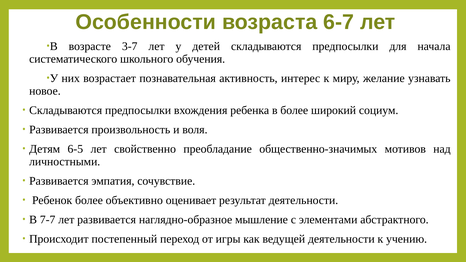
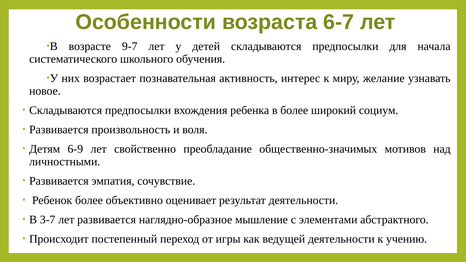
3-7: 3-7 -> 9-7 (130, 46)
6-5: 6-5 -> 6-9 (75, 149)
7-7: 7-7 -> 3-7 (48, 220)
